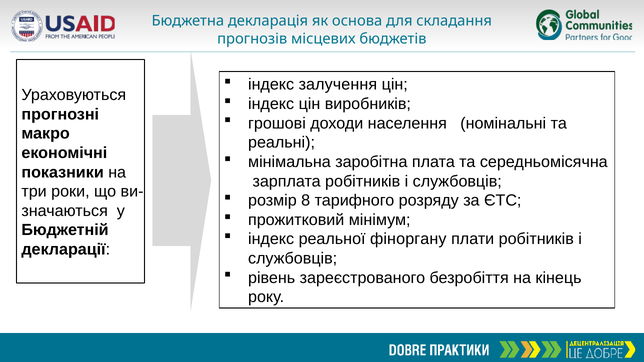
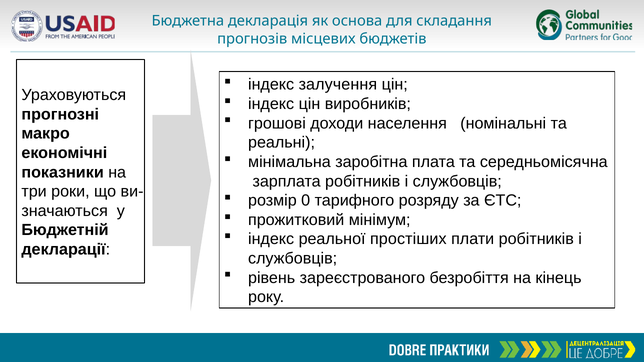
8: 8 -> 0 (306, 201)
фіноргану: фіноргану -> простіших (408, 239)
